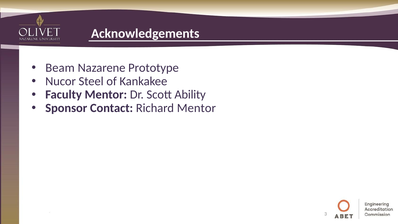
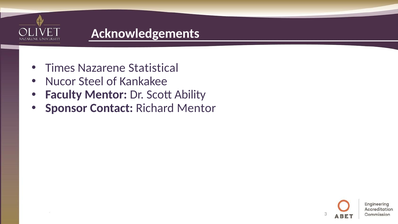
Beam: Beam -> Times (60, 68)
Prototype: Prototype -> Statistical (153, 68)
